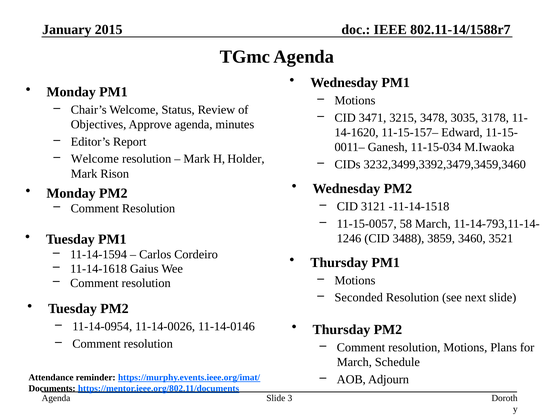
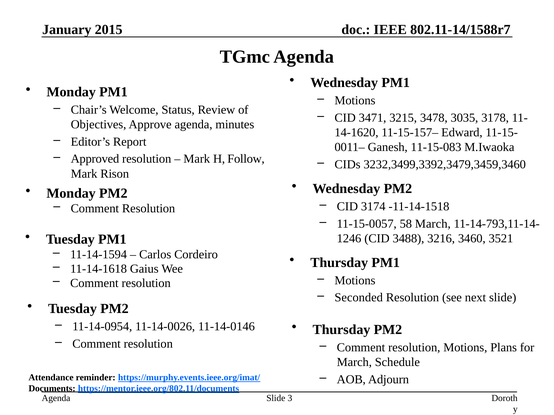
11-15-034: 11-15-034 -> 11-15-083 (436, 147)
Welcome: Welcome -> Approved (95, 159)
Holder: Holder -> Follow (246, 159)
3121: 3121 -> 3174 (373, 207)
3859: 3859 -> 3216 (441, 239)
